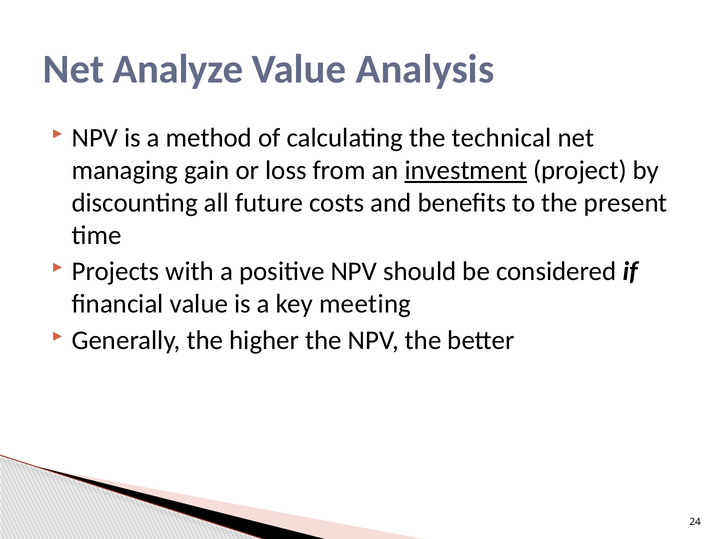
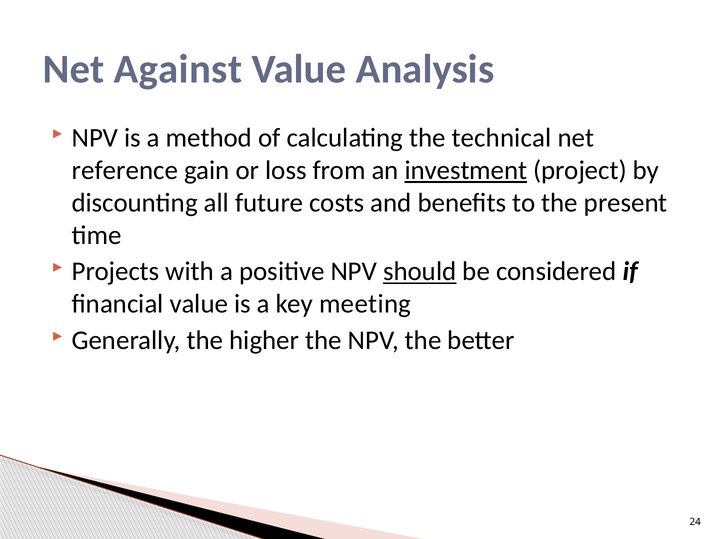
Analyze: Analyze -> Against (178, 69)
managing: managing -> reference (125, 170)
should underline: none -> present (420, 271)
